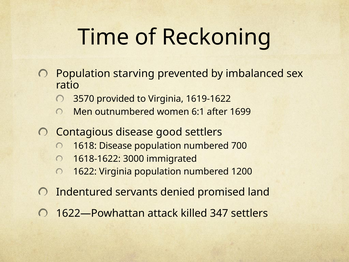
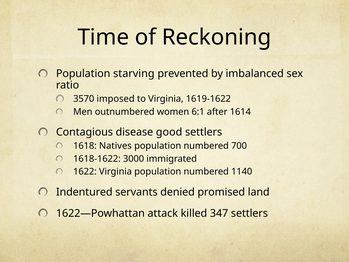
provided: provided -> imposed (116, 99)
1699: 1699 -> 1614 (240, 112)
1618 Disease: Disease -> Natives (115, 146)
1200: 1200 -> 1140 (242, 171)
